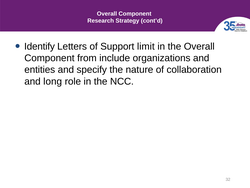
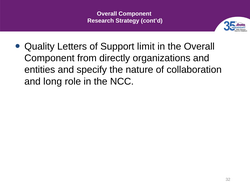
Identify: Identify -> Quality (39, 46)
include: include -> directly (115, 58)
